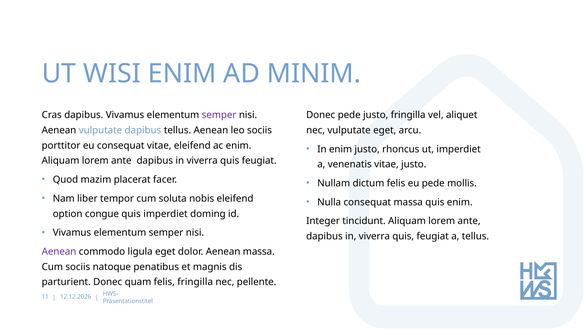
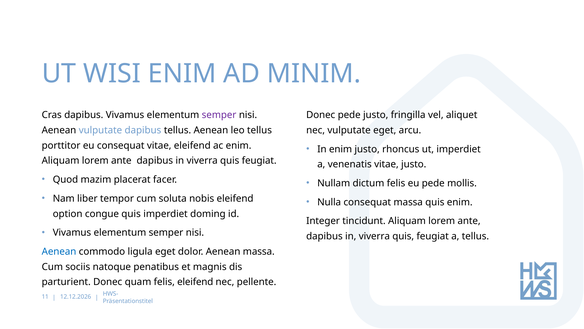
leo sociis: sociis -> tellus (259, 130)
Aenean colour: purple -> blue (59, 251)
felis fringilla: fringilla -> eleifend (195, 282)
